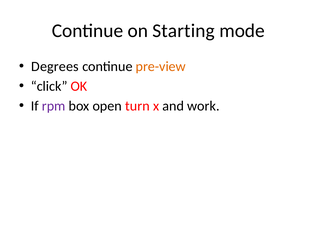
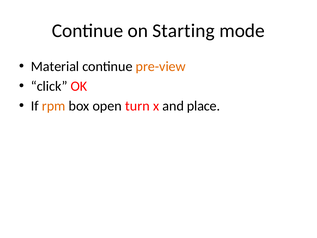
Degrees: Degrees -> Material (55, 67)
rpm colour: purple -> orange (54, 106)
work: work -> place (204, 106)
